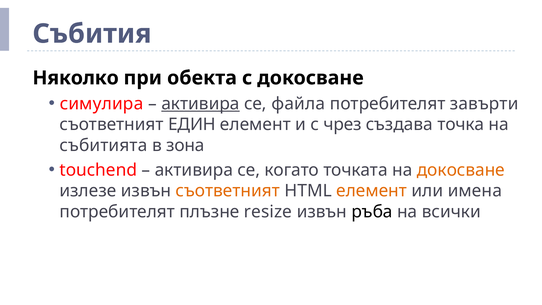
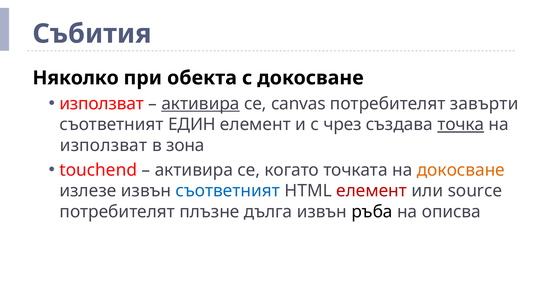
симулира: симулира -> използват (102, 104)
файла: файла -> canvas (298, 104)
точка underline: none -> present (461, 125)
събитията: събитията -> използват (103, 145)
съответният colour: orange -> blue (228, 191)
елемент colour: orange -> red (372, 191)
имена: имена -> source (475, 191)
resize: resize -> дълга (268, 212)
всички: всички -> описва (451, 212)
